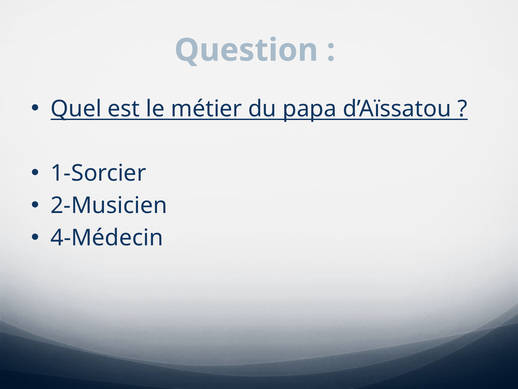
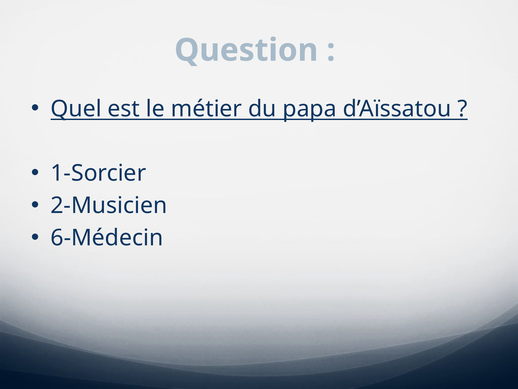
4-Médecin: 4-Médecin -> 6-Médecin (107, 238)
